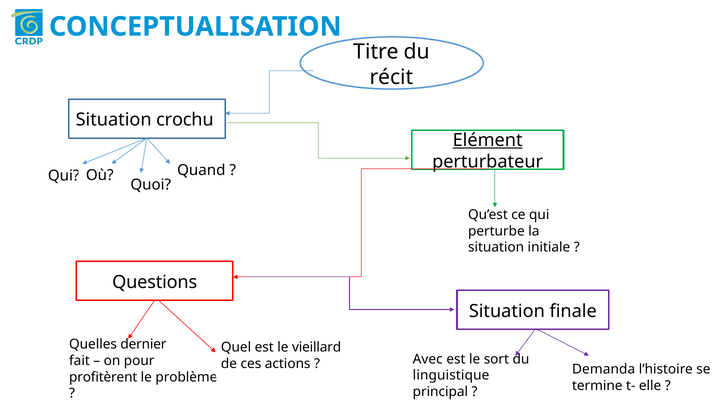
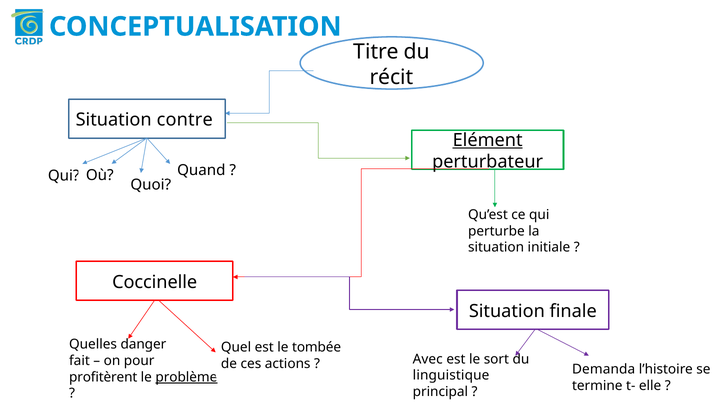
crochu: crochu -> contre (185, 120)
Questions: Questions -> Coccinelle (155, 282)
dernier: dernier -> danger (143, 345)
vieillard: vieillard -> tombée (317, 348)
problème underline: none -> present (186, 377)
